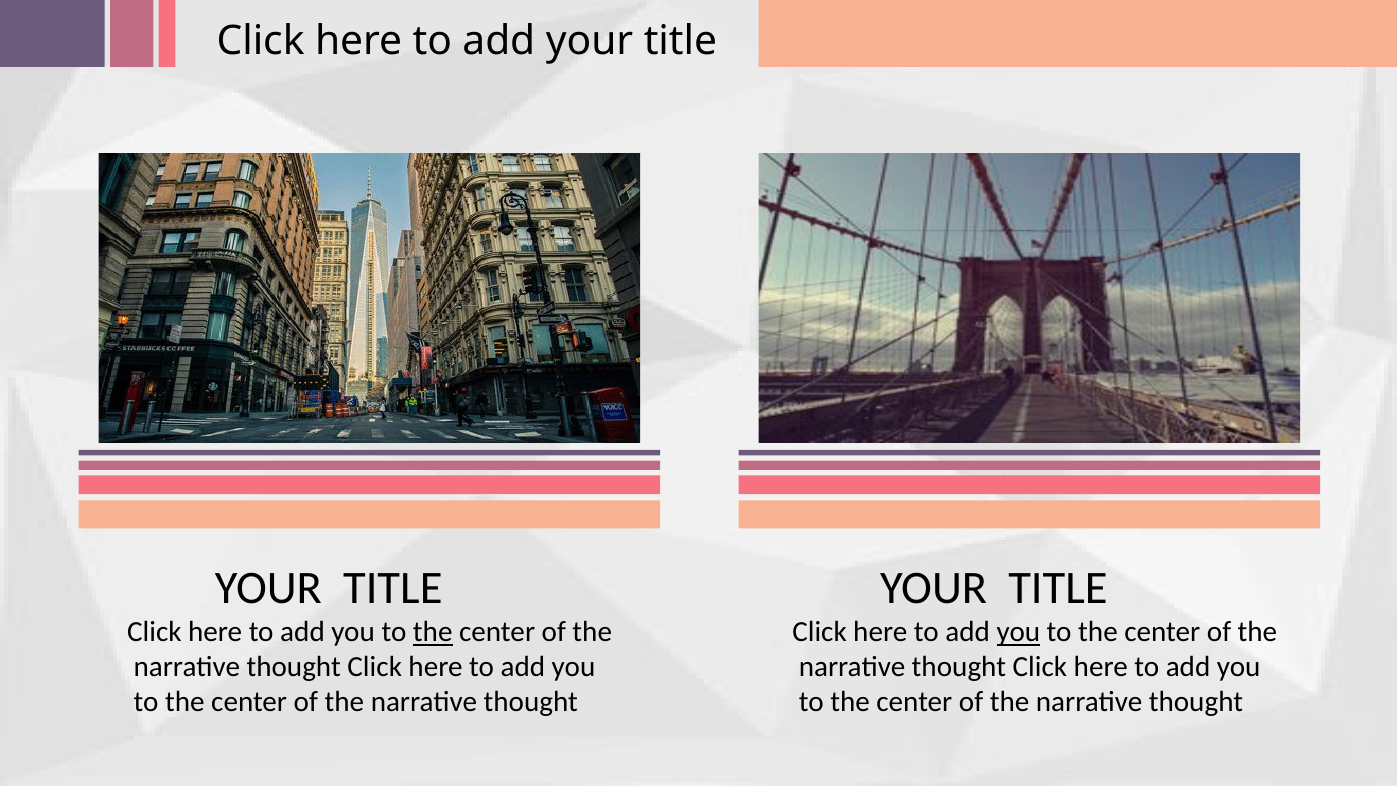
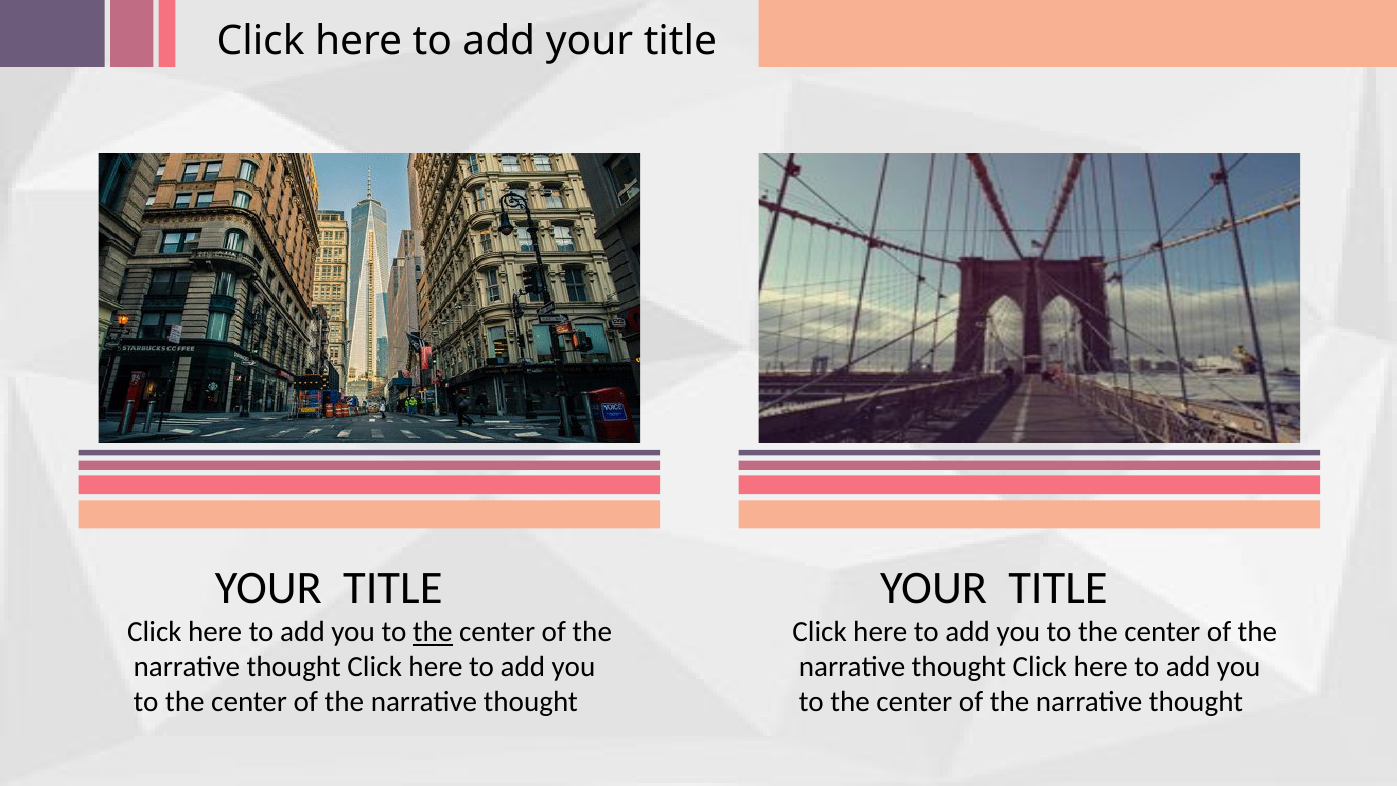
you underline: present -> none (1018, 632)
